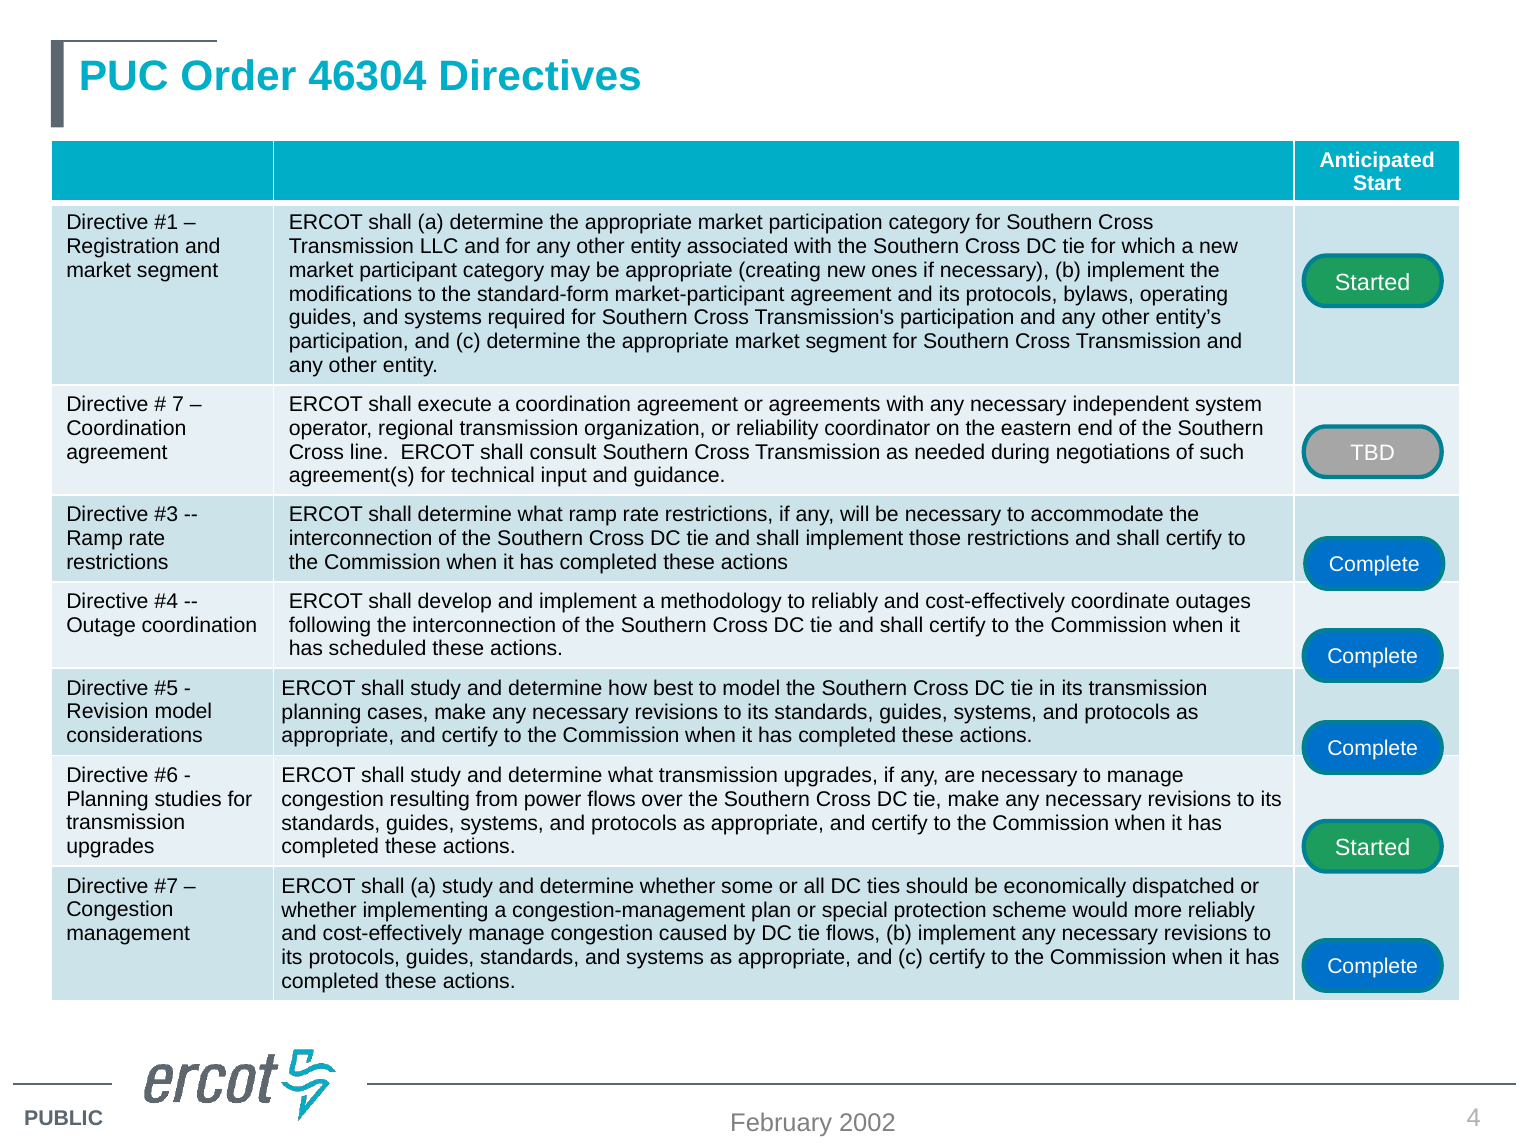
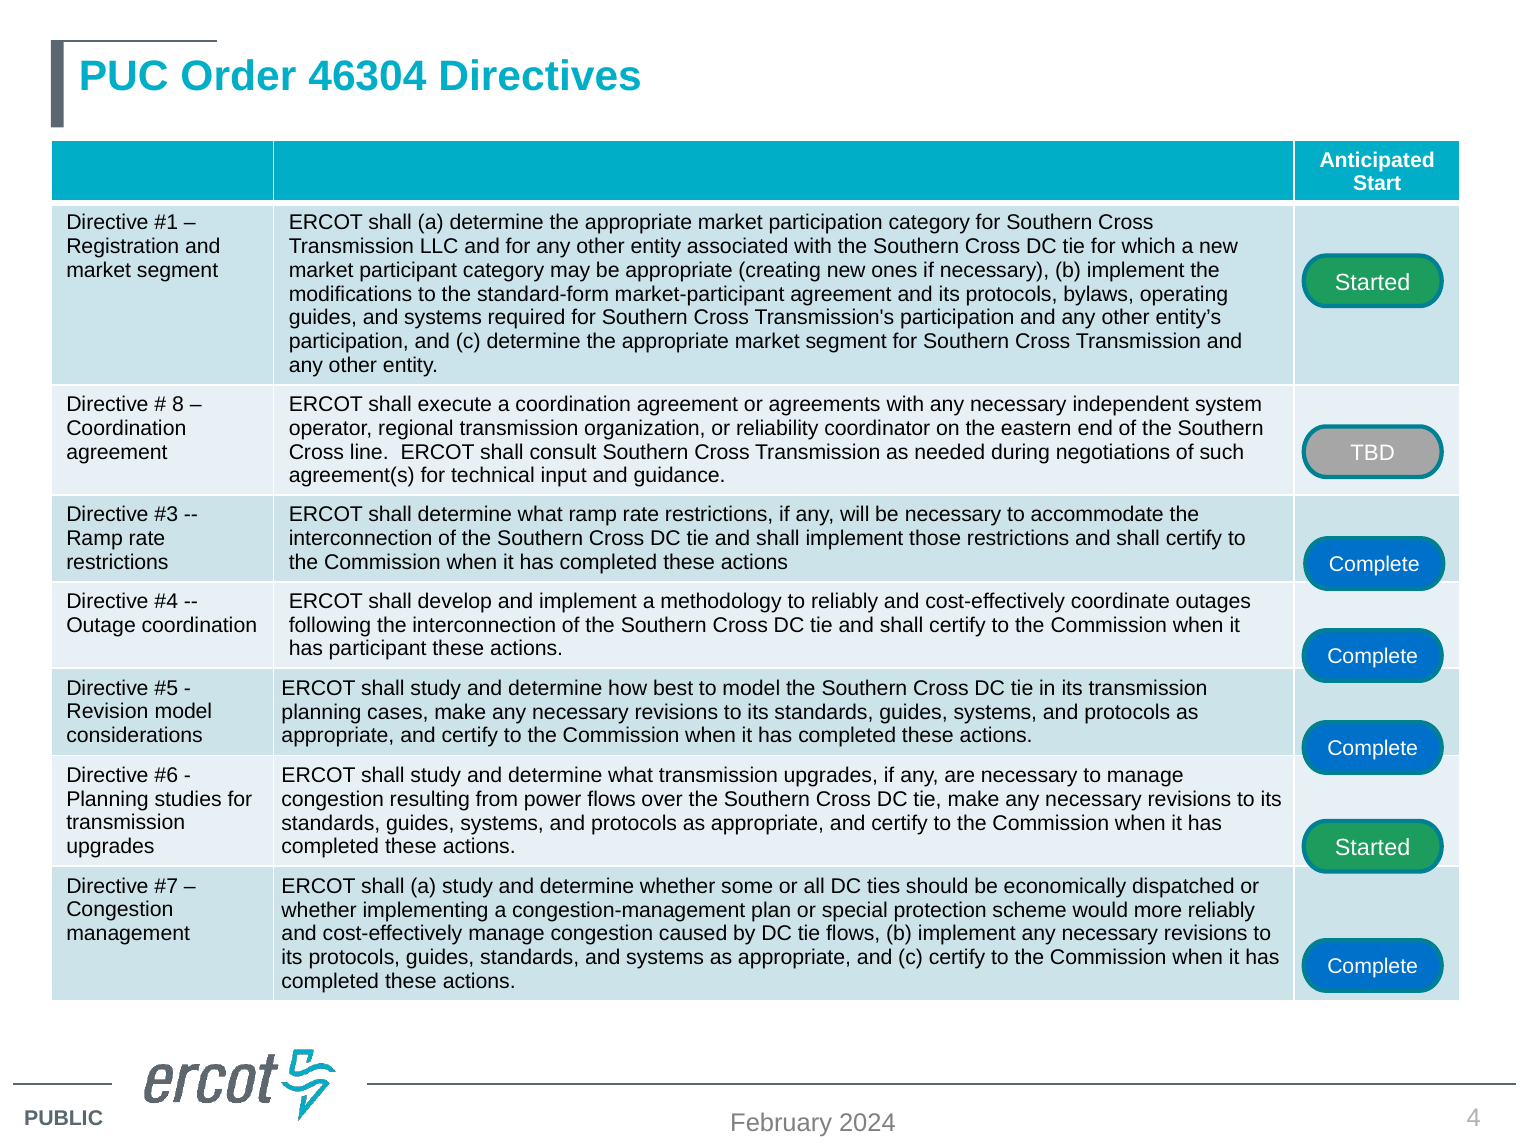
7: 7 -> 8 (178, 405)
has scheduled: scheduled -> participant (378, 649)
2002: 2002 -> 2024 (867, 1123)
